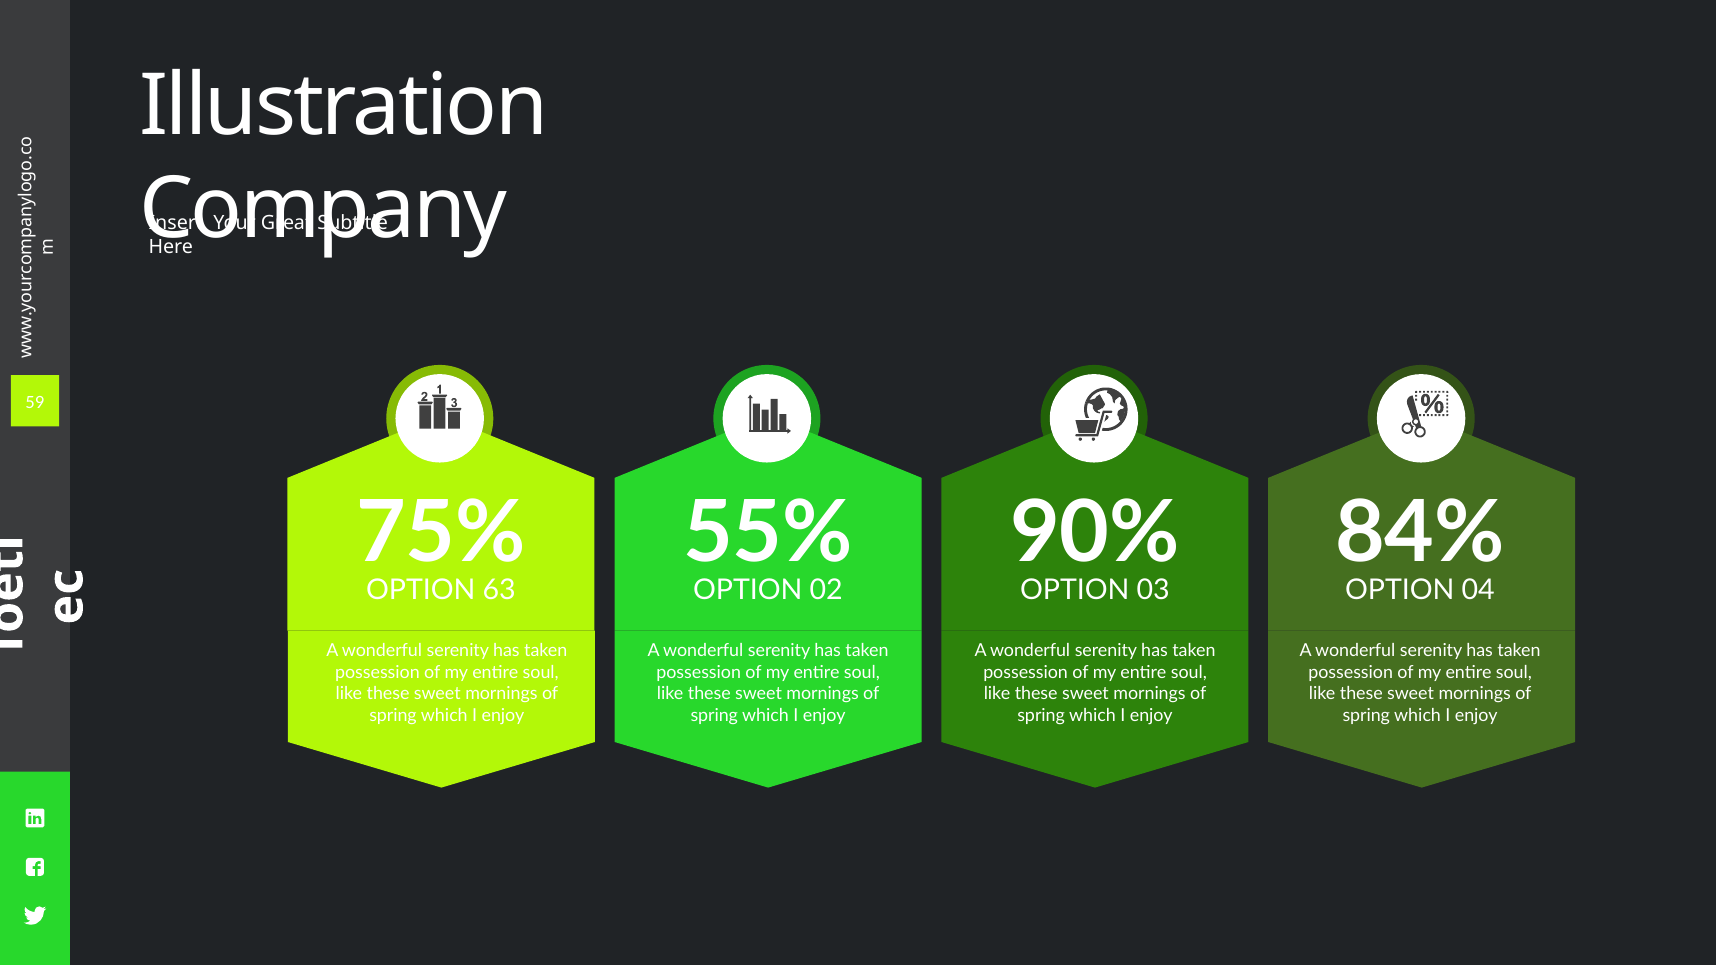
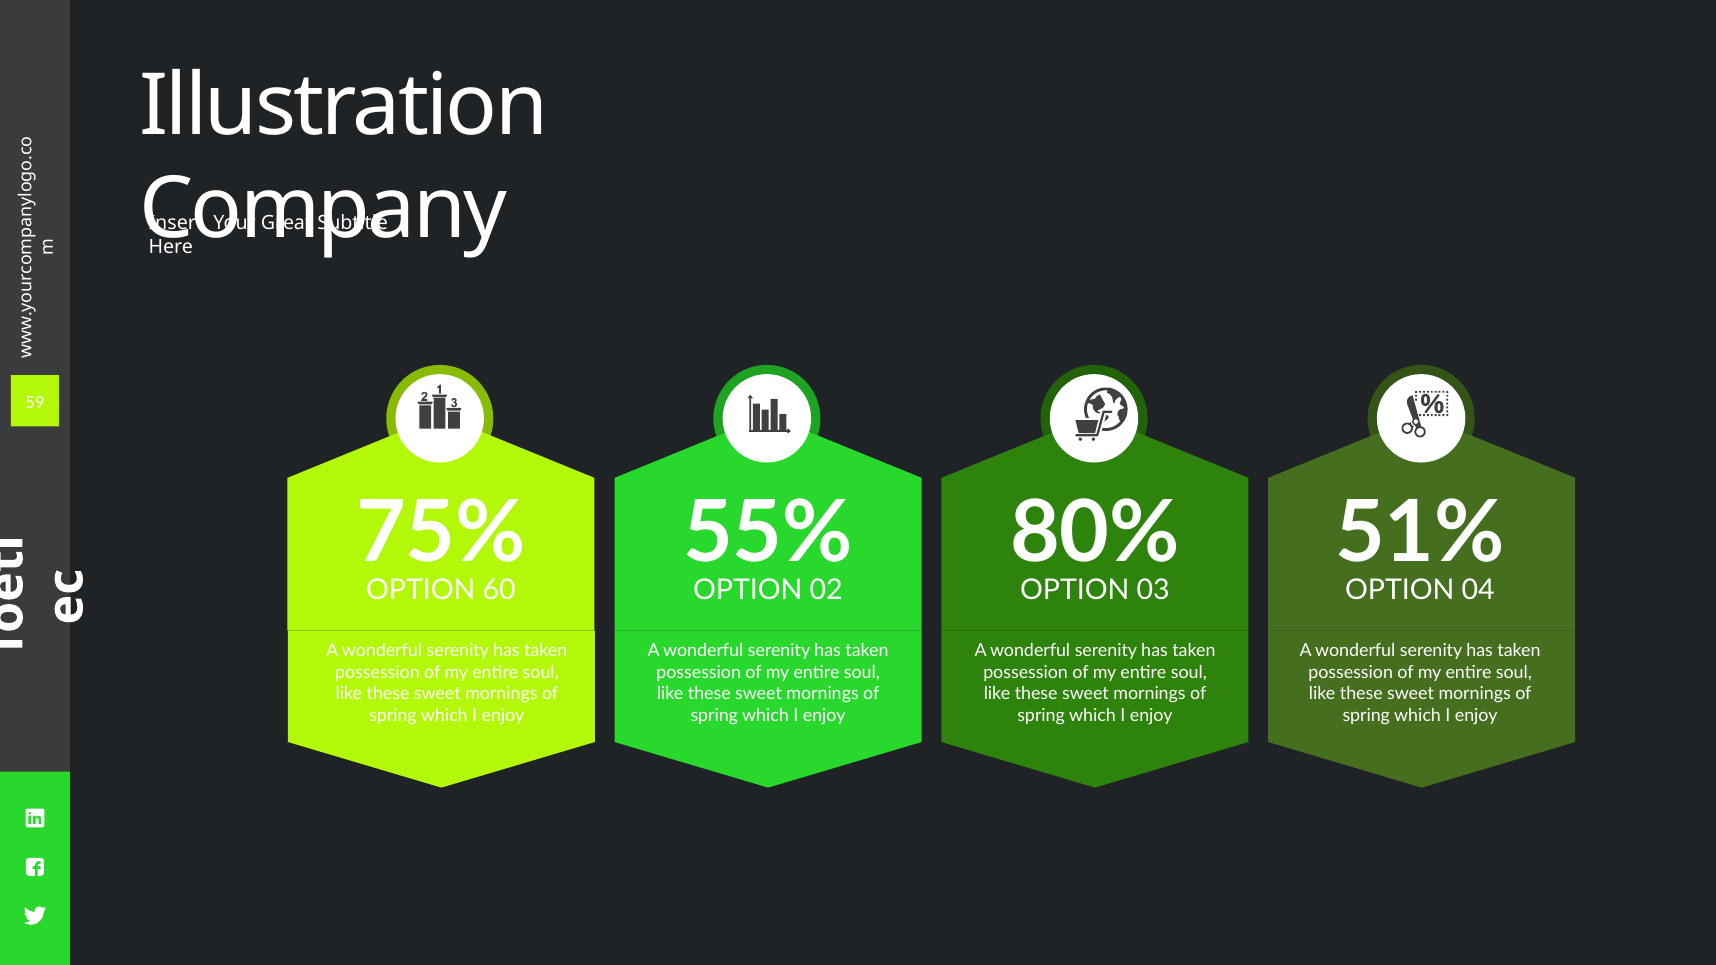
90%: 90% -> 80% (1095, 534)
84%: 84% -> 51% (1420, 534)
63: 63 -> 60 (499, 590)
